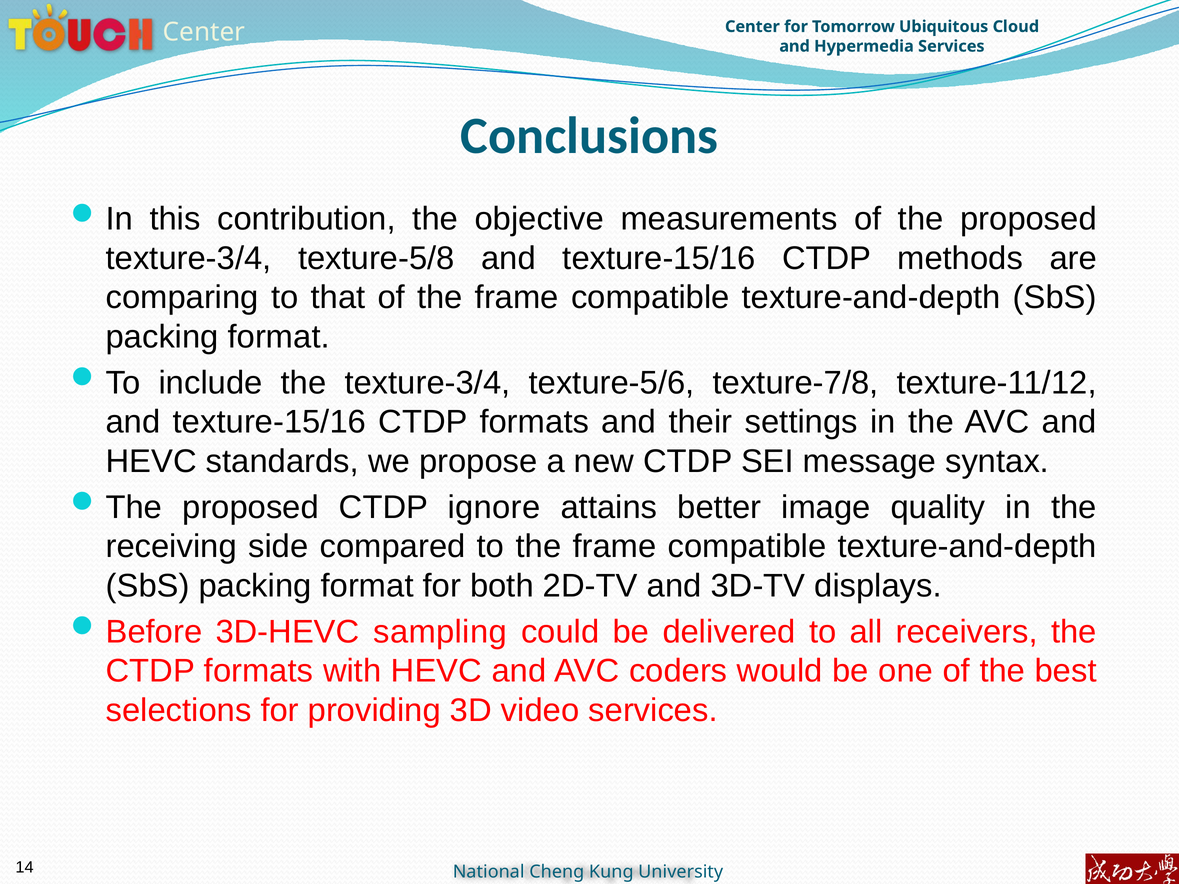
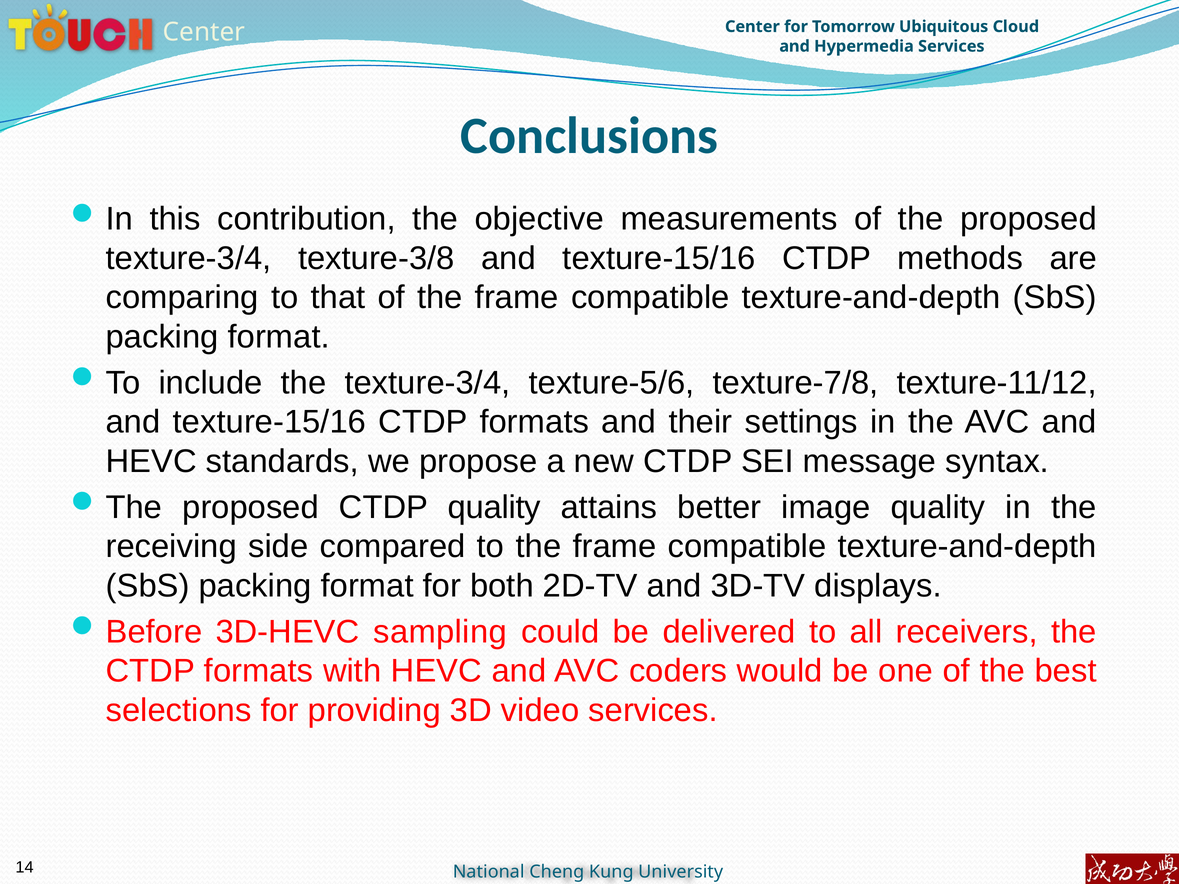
texture-5/8: texture-5/8 -> texture-3/8 (376, 258)
CTDP ignore: ignore -> quality (494, 507)
